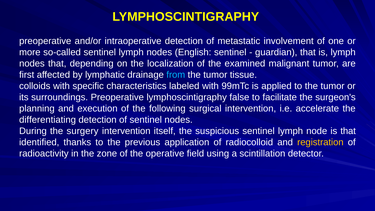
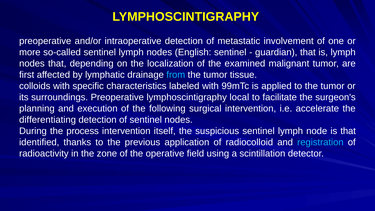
false: false -> local (239, 97)
surgery: surgery -> process (83, 131)
registration colour: yellow -> light blue (320, 142)
